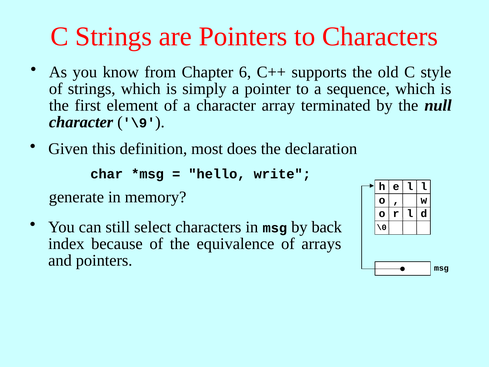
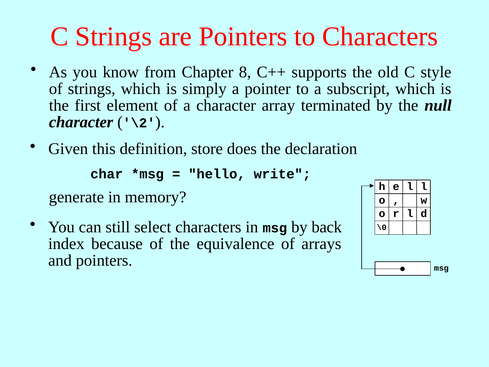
6: 6 -> 8 (245, 72)
sequence: sequence -> subscript (358, 89)
\9: \9 -> \2 (139, 123)
most: most -> store (207, 149)
